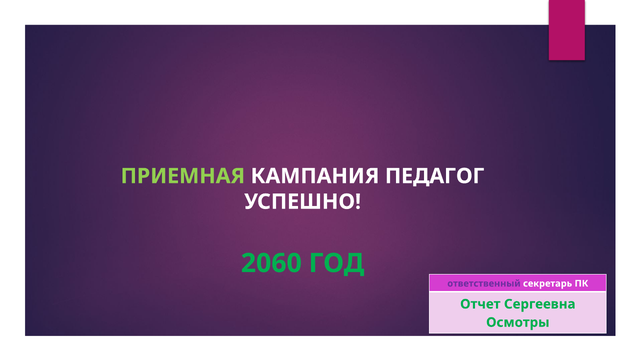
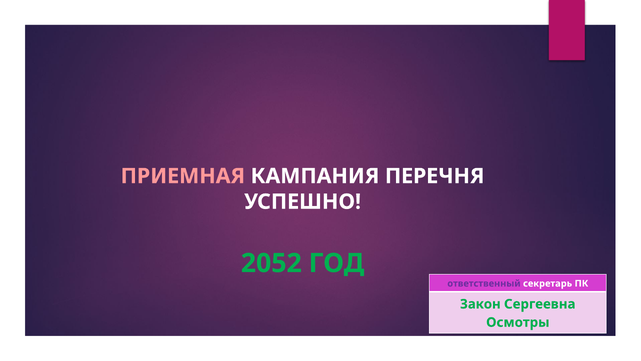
ПРИЕМНАЯ colour: light green -> pink (183, 176)
ПЕДАГОГ: ПЕДАГОГ -> ПЕРЕЧНЯ (435, 176)
2060: 2060 -> 2052 (271, 263)
Отчет: Отчет -> Закон (480, 304)
